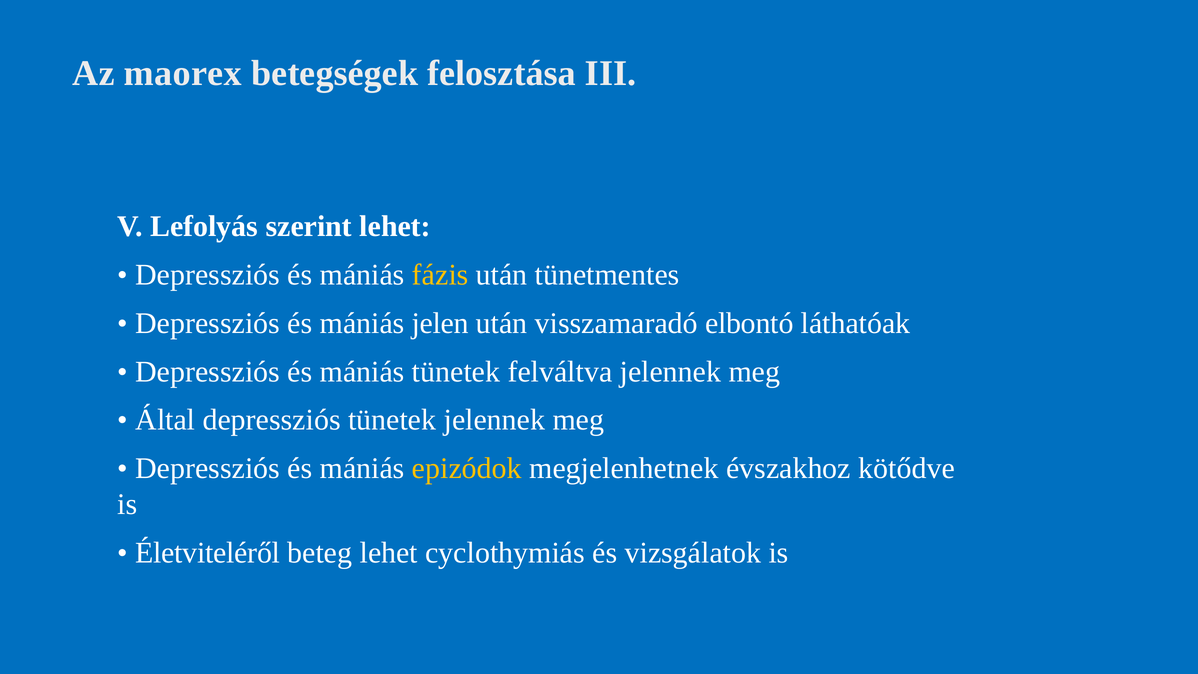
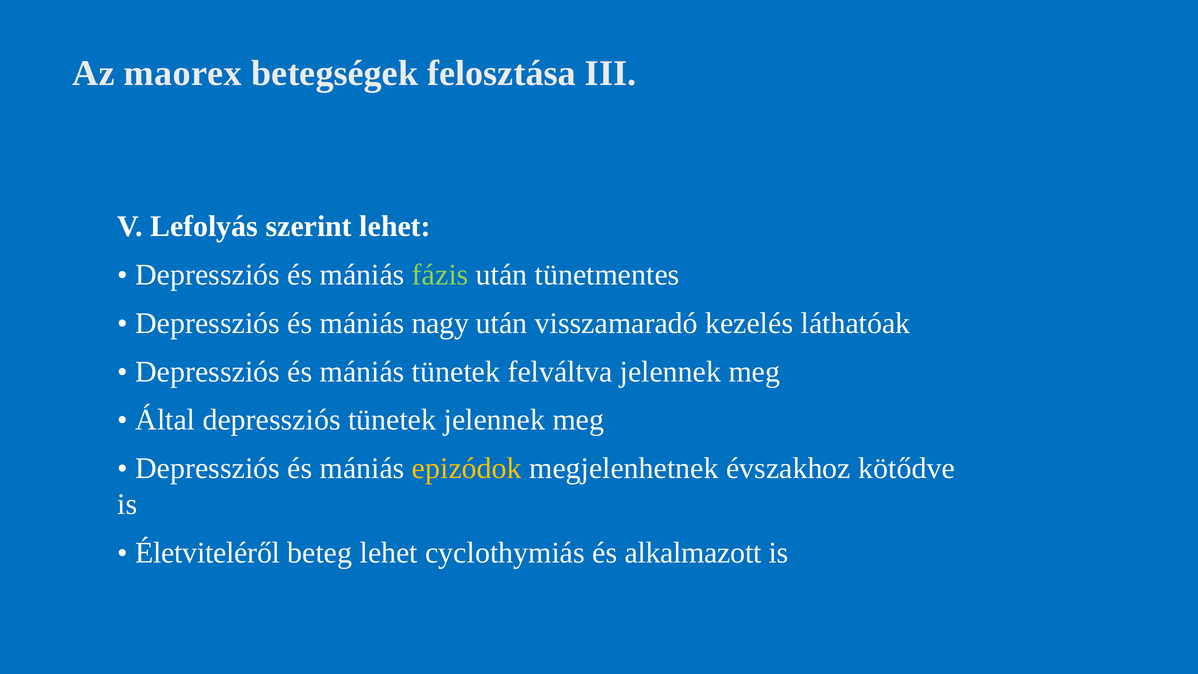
fázis colour: yellow -> light green (440, 275)
jelen: jelen -> nagy (440, 323)
elbontó: elbontó -> kezelés (749, 323)
vizsgálatok: vizsgálatok -> alkalmazott (693, 553)
